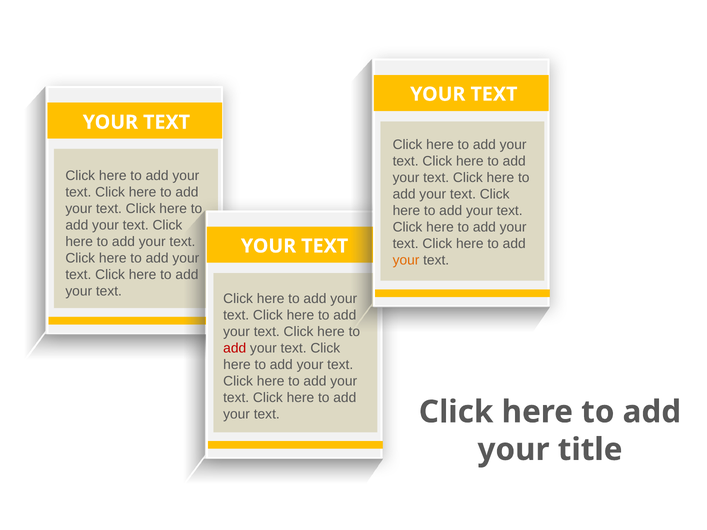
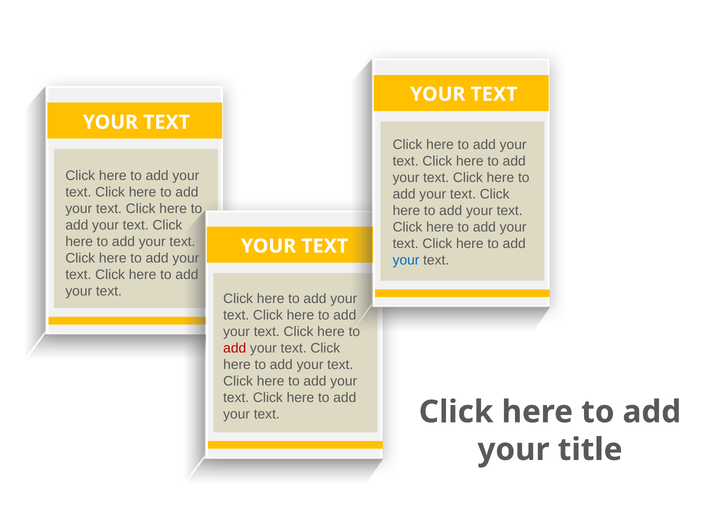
your colour: orange -> blue (406, 260)
